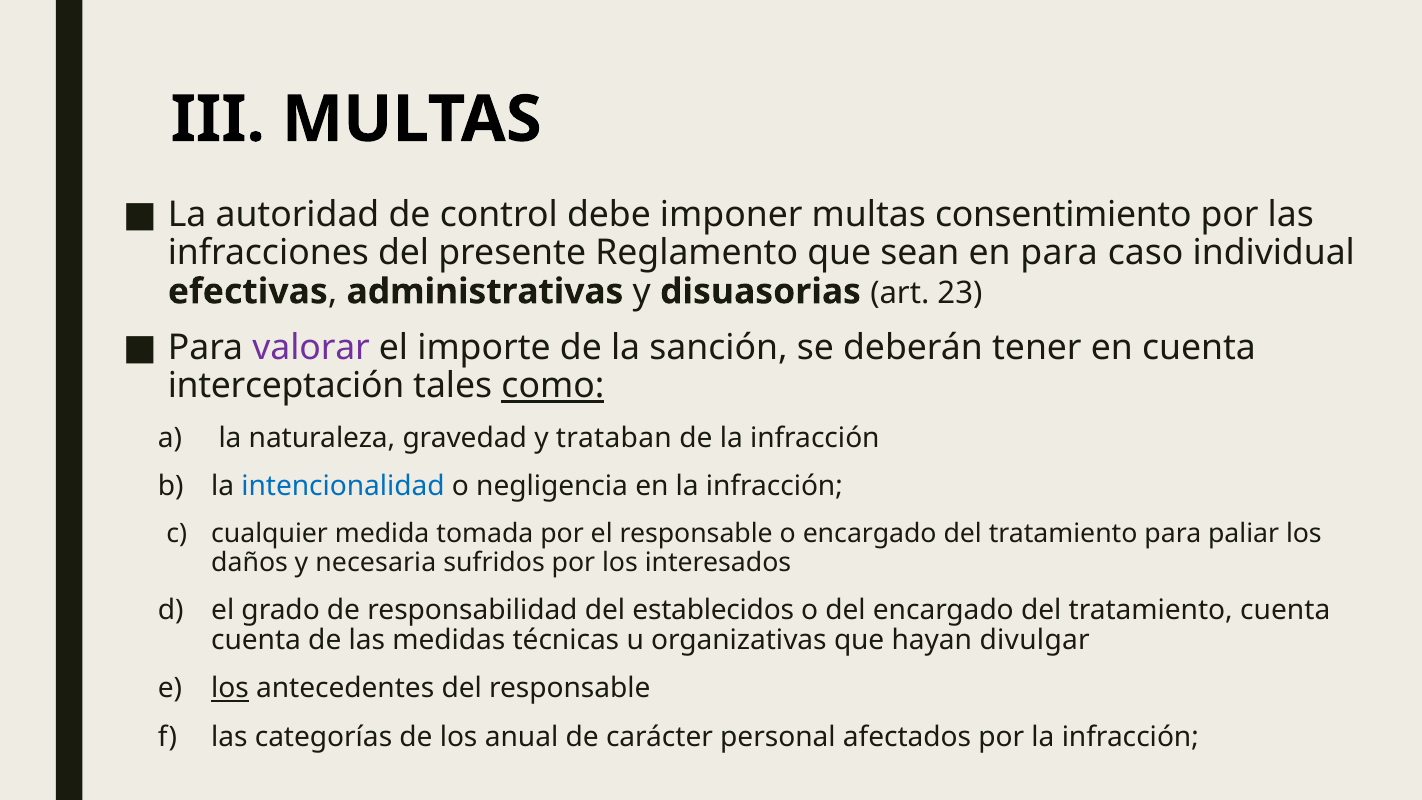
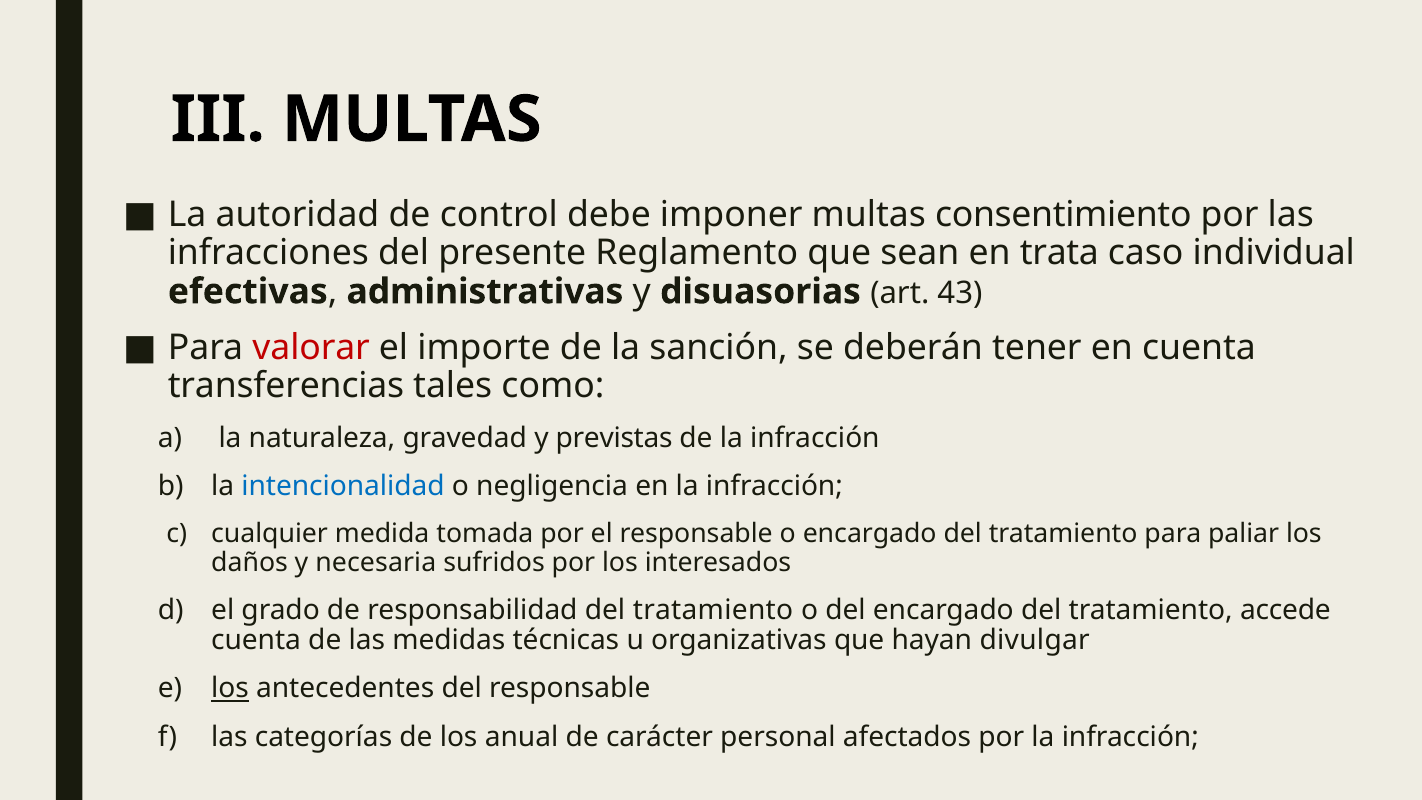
en para: para -> trata (1059, 253)
23: 23 -> 43 (960, 293)
valorar colour: purple -> red (311, 348)
interceptación: interceptación -> transferencias (286, 386)
como underline: present -> none (553, 386)
trataban: trataban -> previstas (614, 438)
responsabilidad del establecidos: establecidos -> tratamiento (713, 610)
tratamiento cuenta: cuenta -> accede (1285, 610)
